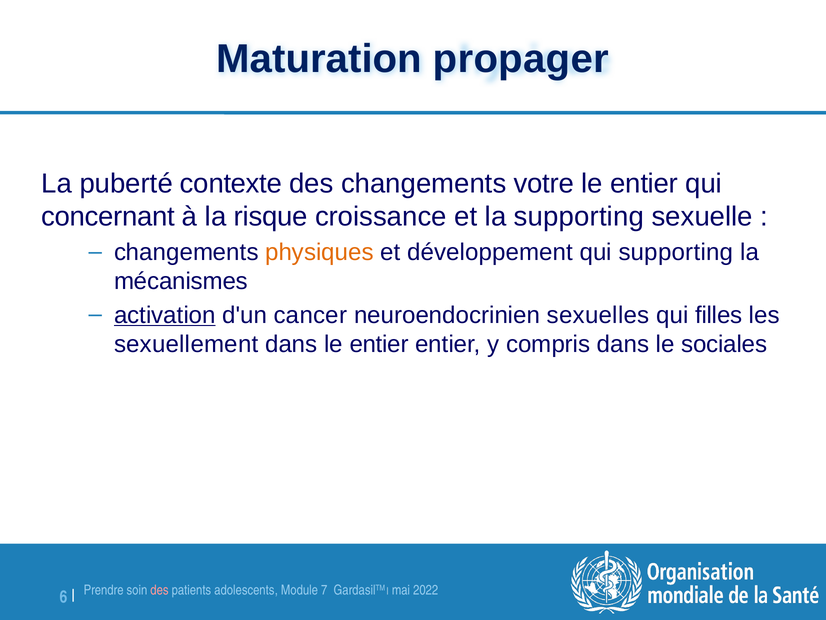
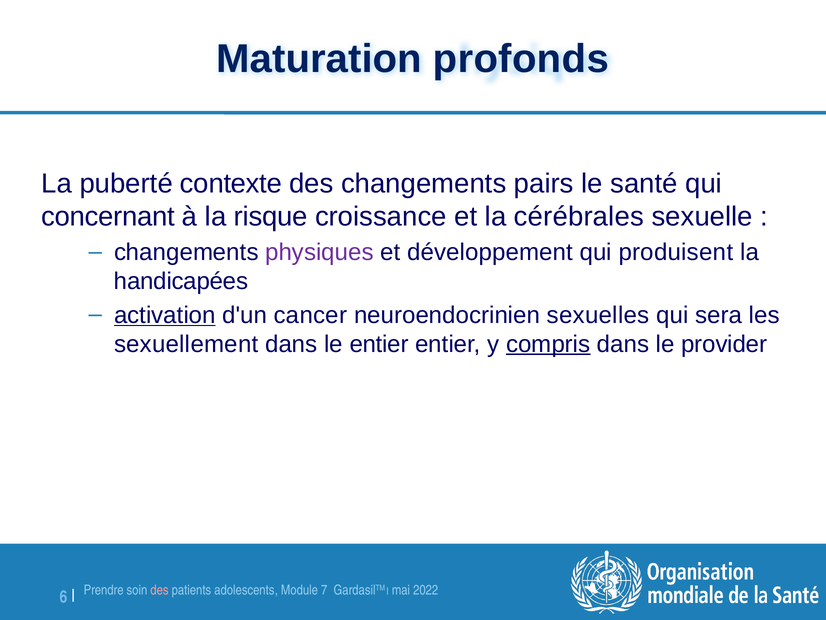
propager: propager -> profonds (521, 59)
votre: votre -> pairs (544, 184)
entier: entier -> santé (644, 184)
la supporting: supporting -> cérébrales (579, 217)
physiques colour: orange -> purple (319, 252)
qui supporting: supporting -> produisent (676, 252)
mécanismes: mécanismes -> handicapées (181, 281)
filles: filles -> sera (719, 315)
compris underline: none -> present (548, 344)
sociales: sociales -> provider (724, 344)
